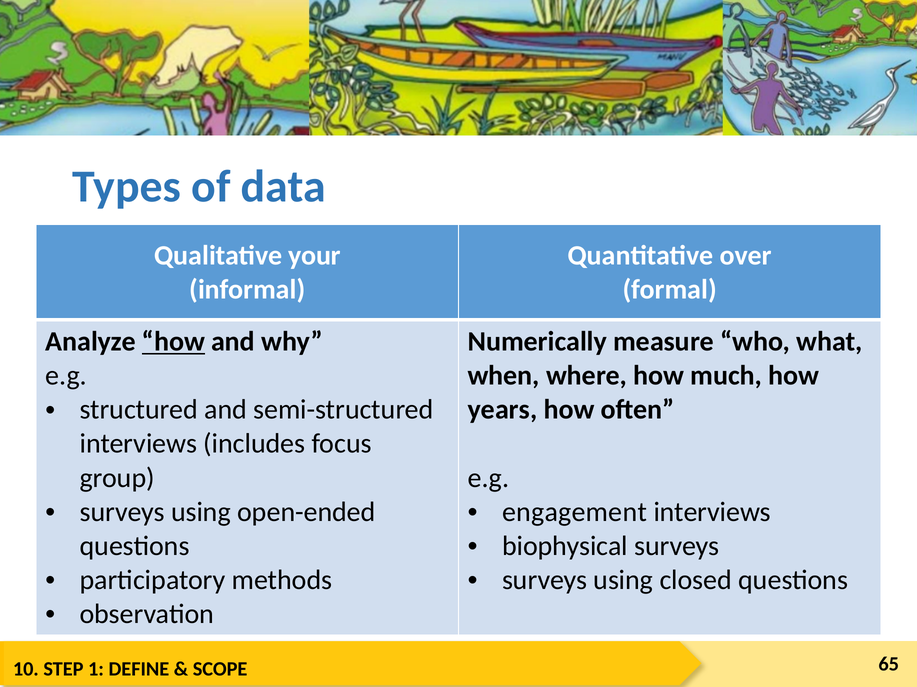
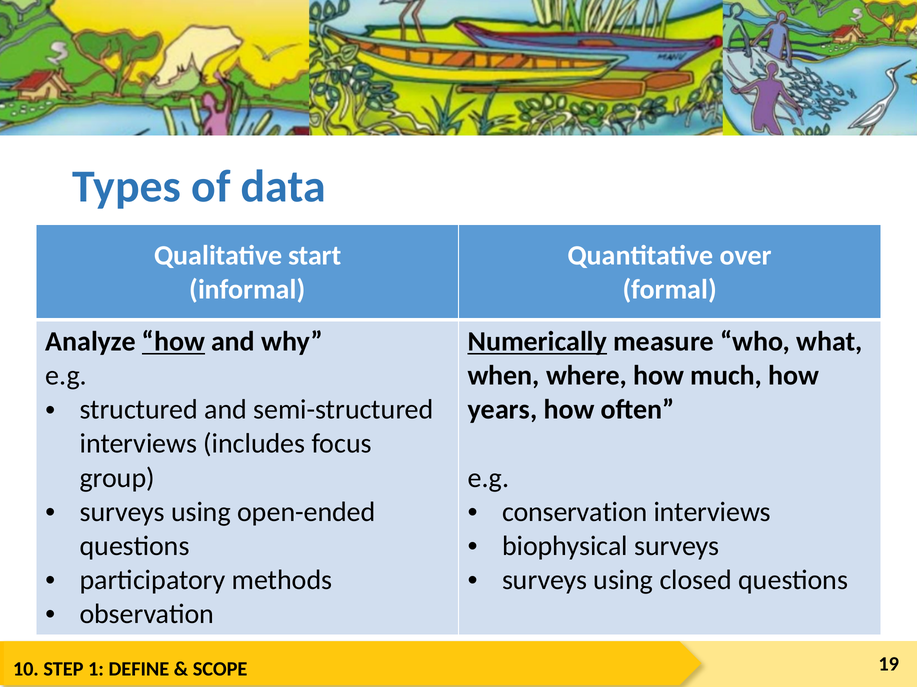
your: your -> start (315, 256)
Numerically underline: none -> present (537, 342)
engagement: engagement -> conservation (575, 512)
65: 65 -> 19 (889, 665)
